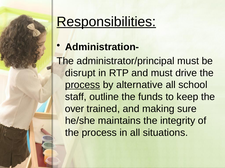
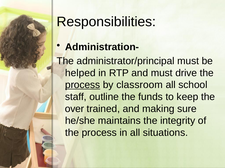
Responsibilities underline: present -> none (106, 22)
disrupt: disrupt -> helped (80, 73)
alternative: alternative -> classroom (140, 85)
